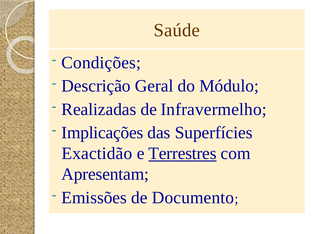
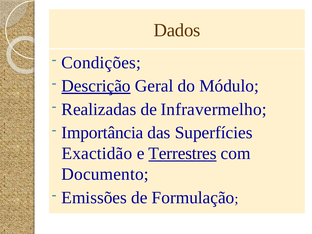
Saúde: Saúde -> Dados (177, 30)
Descrição underline: none -> present (96, 86)
Implicações: Implicações -> Importância (102, 133)
Apresentam: Apresentam -> Documento (105, 174)
Documento: Documento -> Formulação (193, 198)
